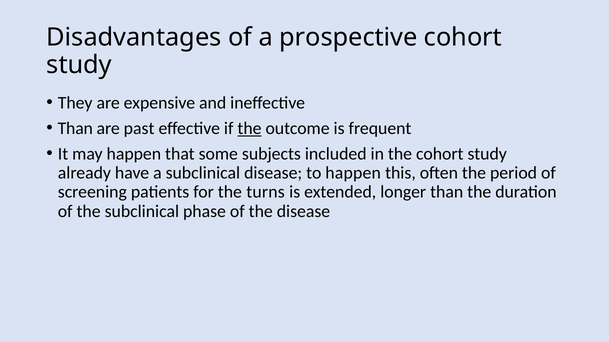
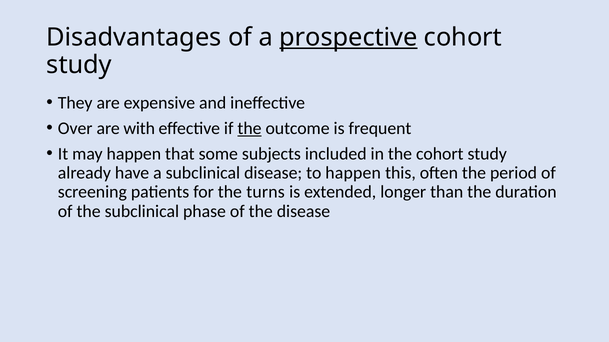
prospective underline: none -> present (348, 37)
Than: Than -> Over (75, 128)
past: past -> with (139, 128)
